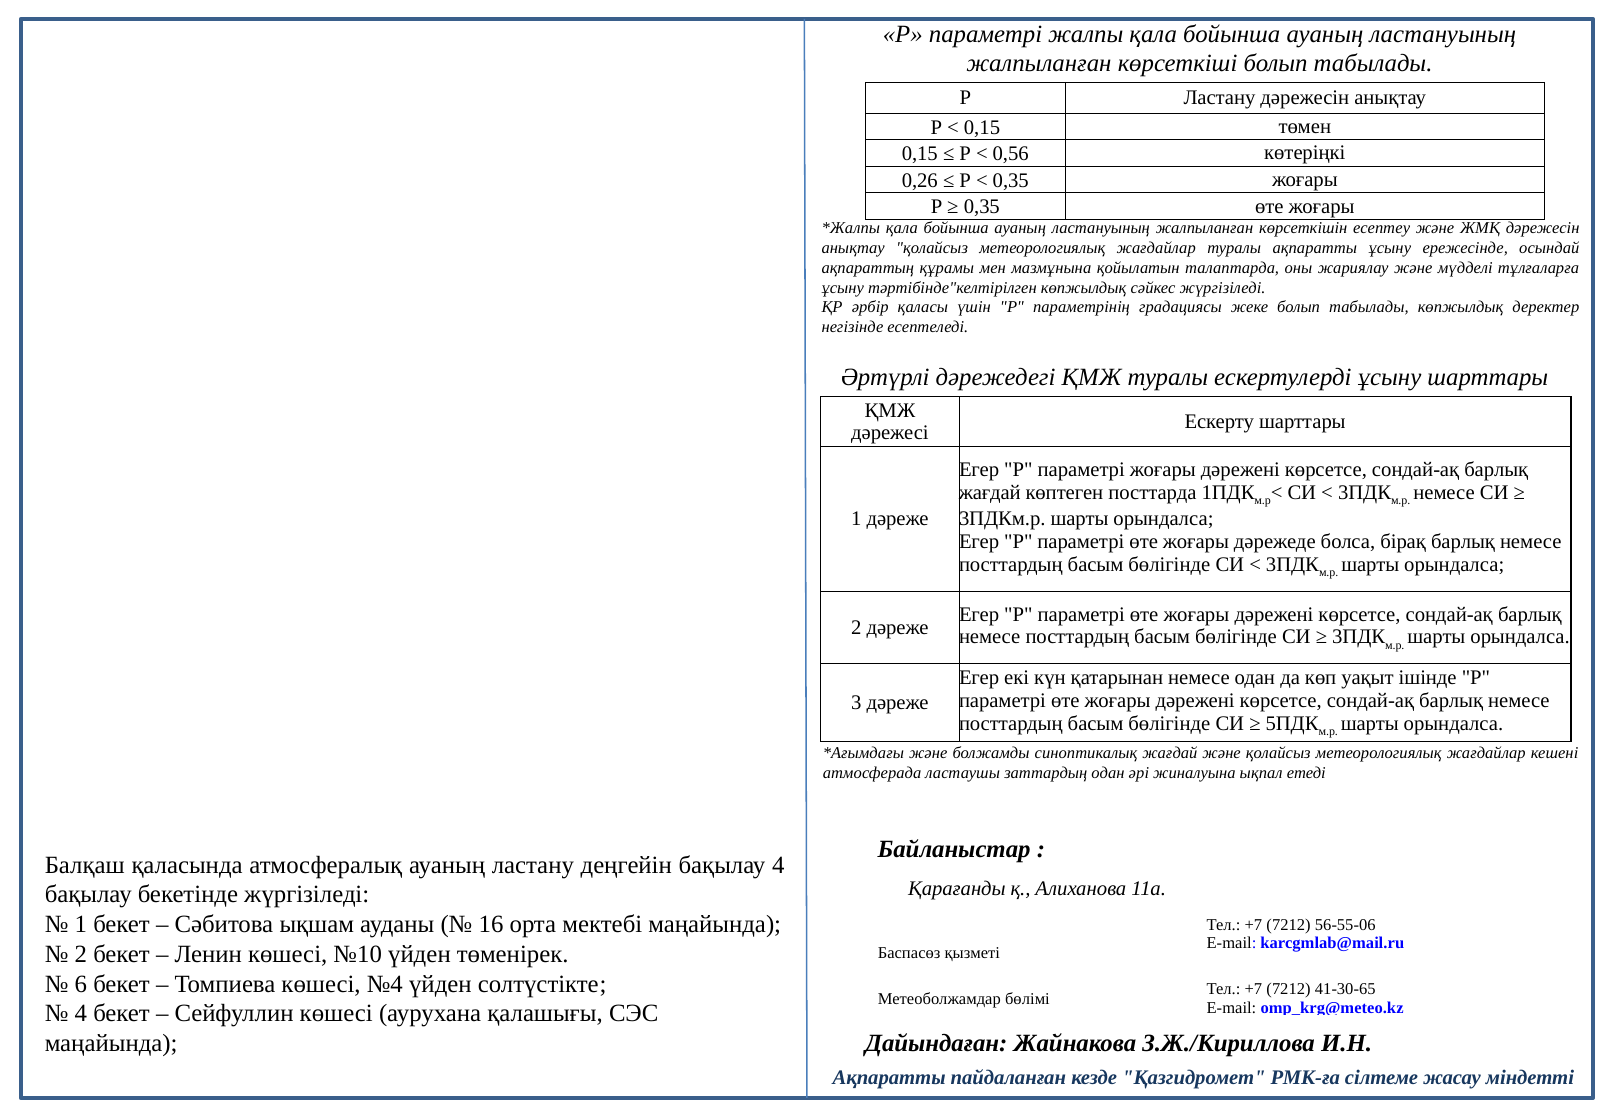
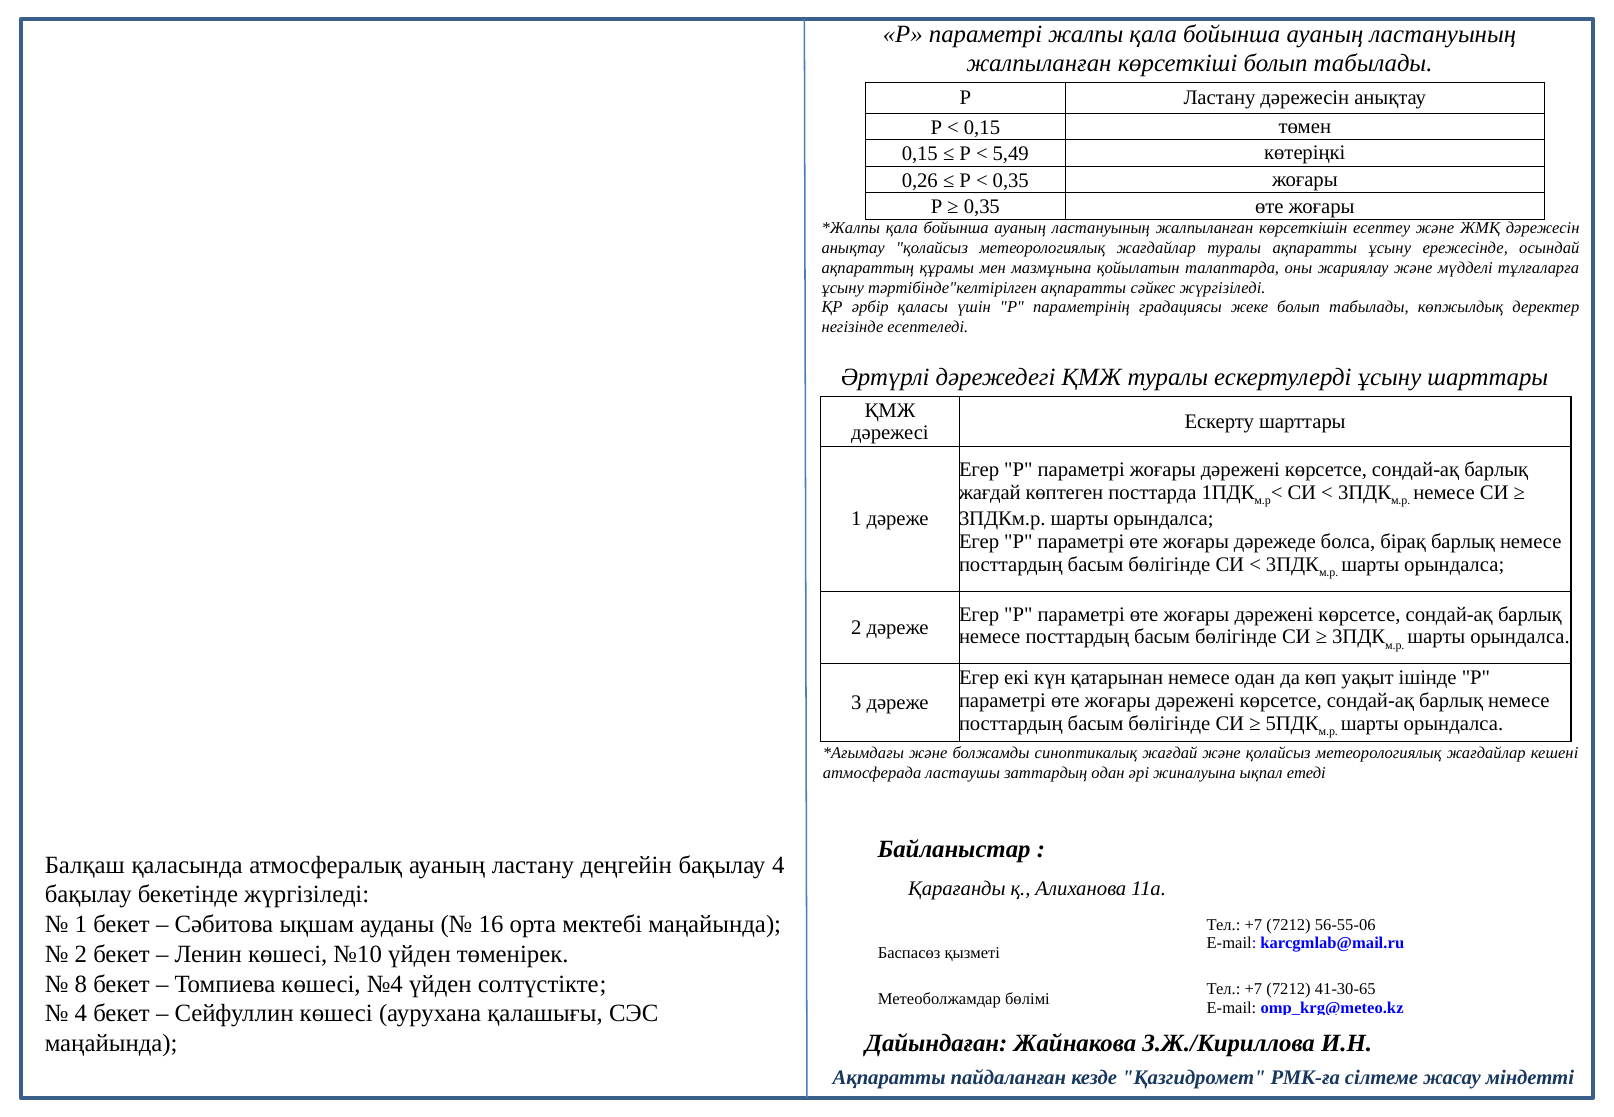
0,56: 0,56 -> 5,49 (1011, 154)
тәртібінде"келтірілген көпжылдық: көпжылдық -> ақпаратты (1084, 288)
6: 6 -> 8 (81, 984)
